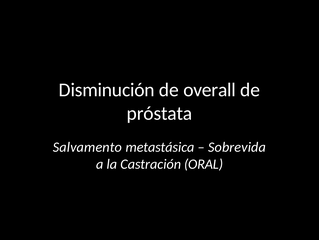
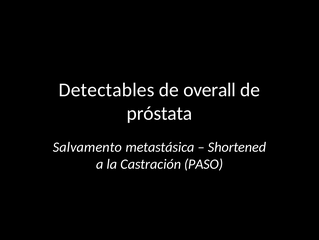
Disminución: Disminución -> Detectables (107, 90)
Sobrevida: Sobrevida -> Shortened (237, 147)
ORAL: ORAL -> PASO (204, 164)
